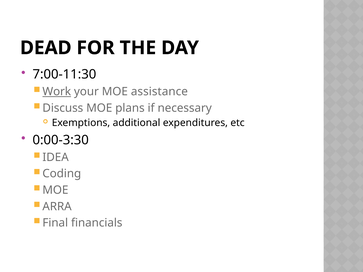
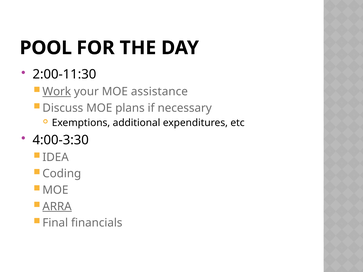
DEAD: DEAD -> POOL (46, 48)
7:00-11:30: 7:00-11:30 -> 2:00-11:30 (64, 74)
0:00-3:30: 0:00-3:30 -> 4:00-3:30 (61, 140)
ARRA underline: none -> present (57, 207)
